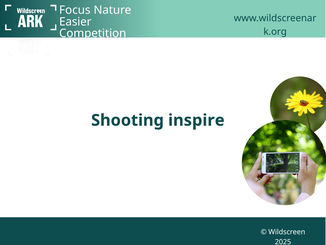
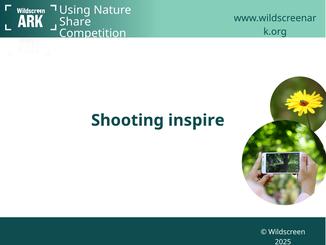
Focus: Focus -> Using (75, 10)
Easier: Easier -> Share (75, 22)
